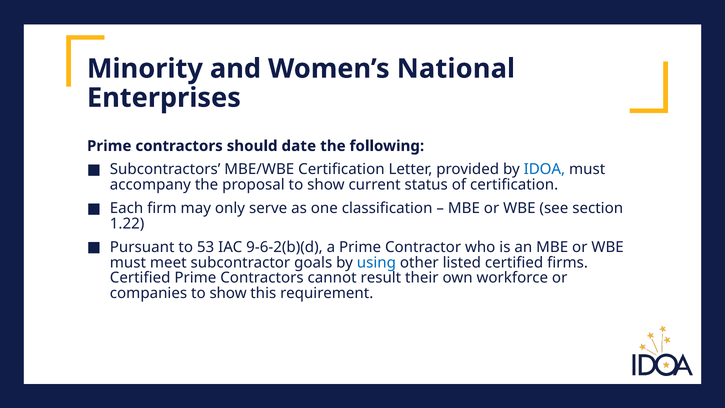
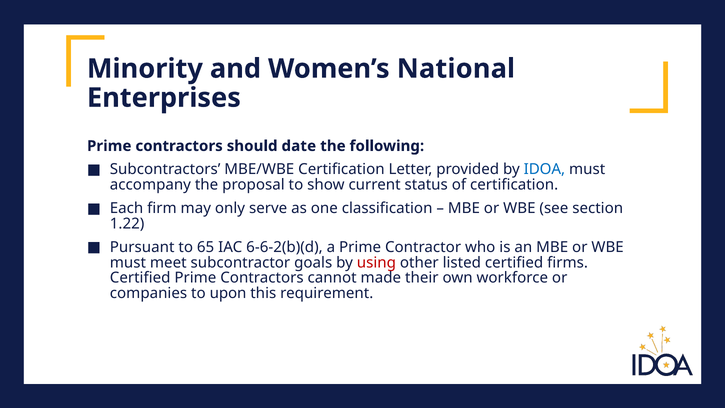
53: 53 -> 65 (206, 247)
9-6-2(b)(d: 9-6-2(b)(d -> 6-6-2(b)(d (285, 247)
using colour: blue -> red (376, 262)
result: result -> made (381, 278)
companies to show: show -> upon (228, 293)
